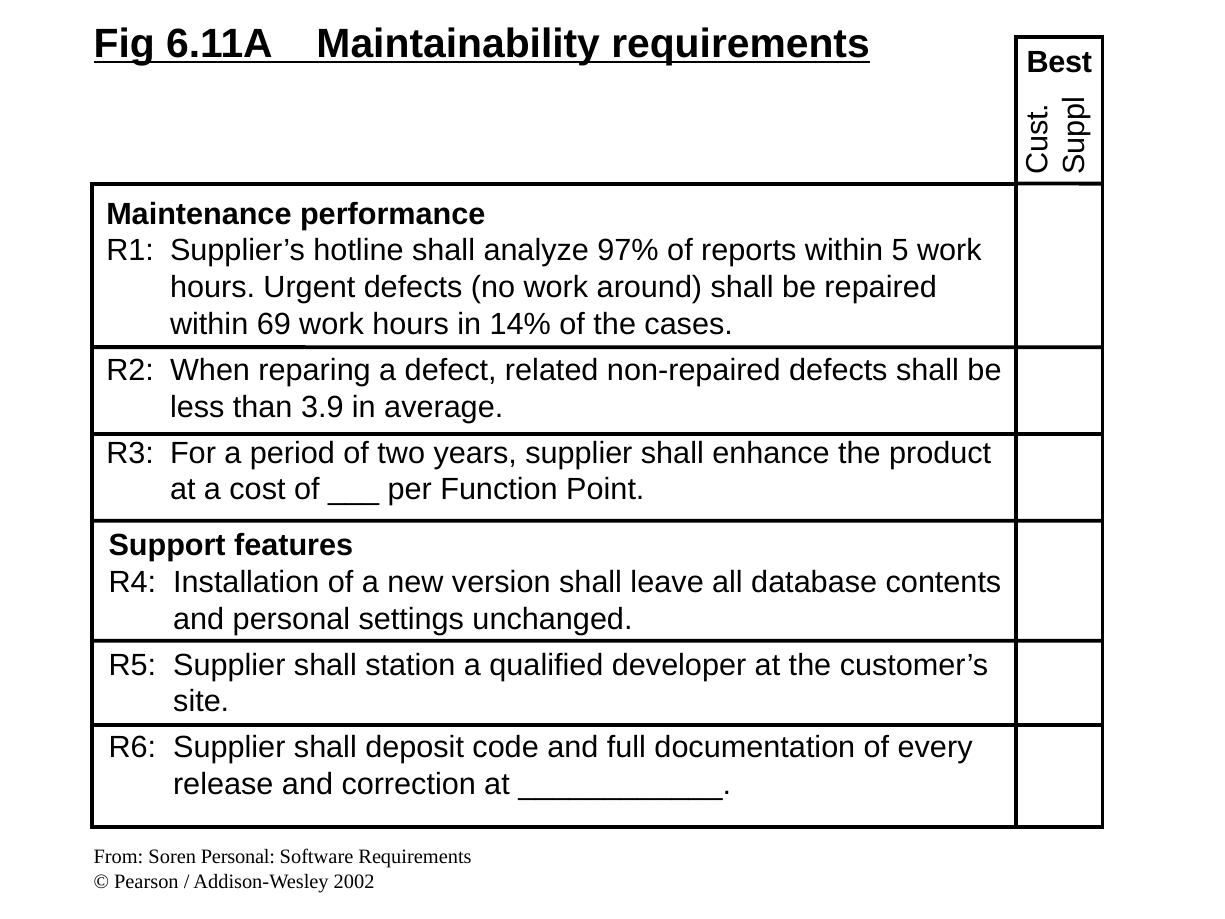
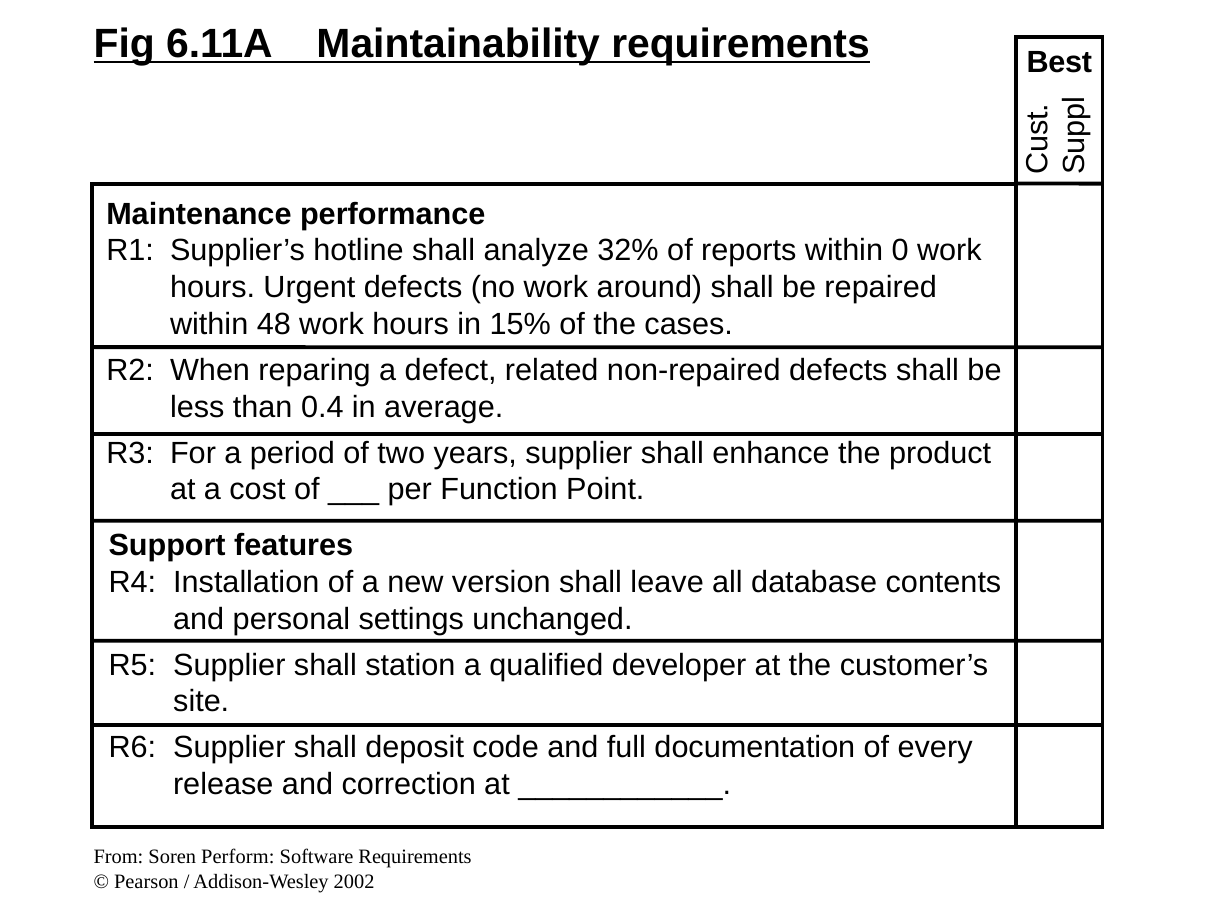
97%: 97% -> 32% (628, 251)
5: 5 -> 0 (900, 251)
69: 69 -> 48 (274, 324)
14%: 14% -> 15% (520, 324)
3.9: 3.9 -> 0.4 (322, 407)
Soren Personal: Personal -> Perform (238, 857)
